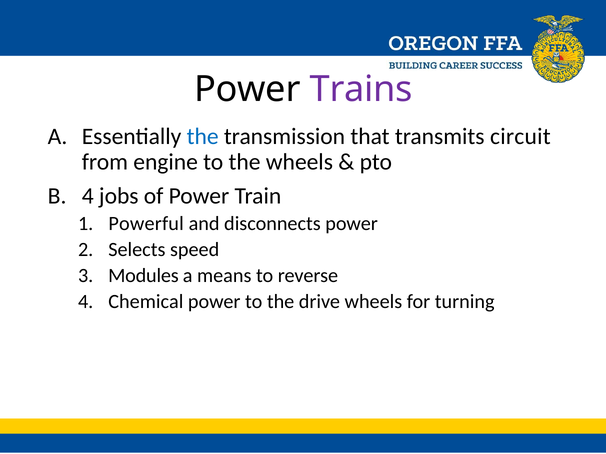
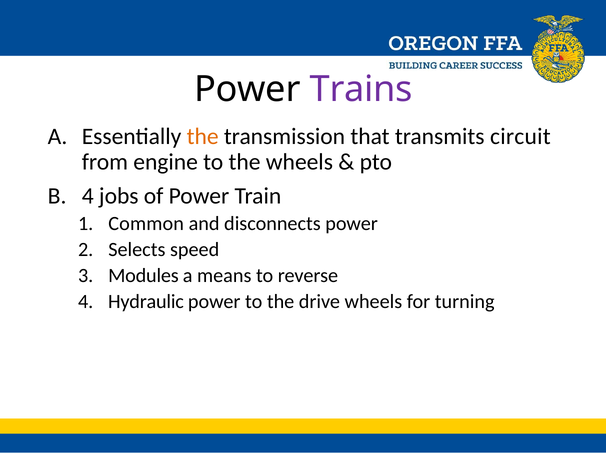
the colour: blue -> orange (203, 137)
Powerful: Powerful -> Common (146, 224)
Chemical: Chemical -> Hydraulic (146, 302)
